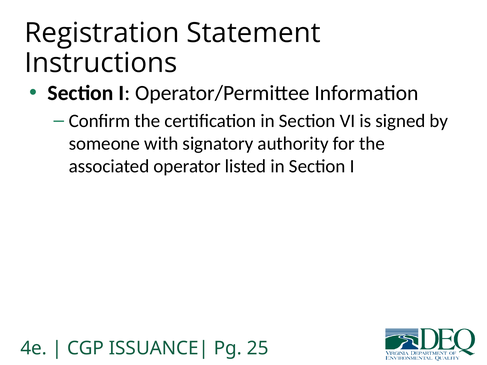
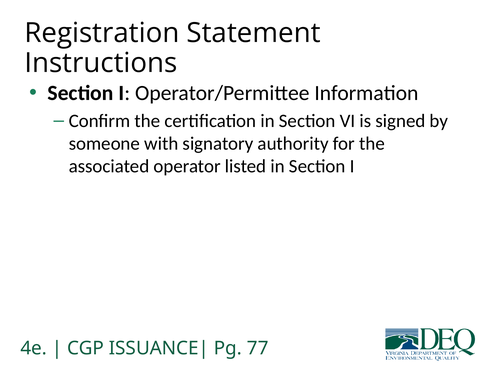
25: 25 -> 77 (258, 348)
